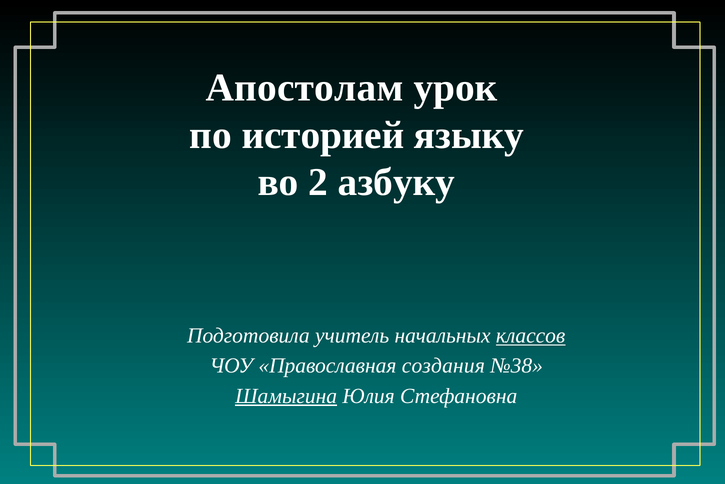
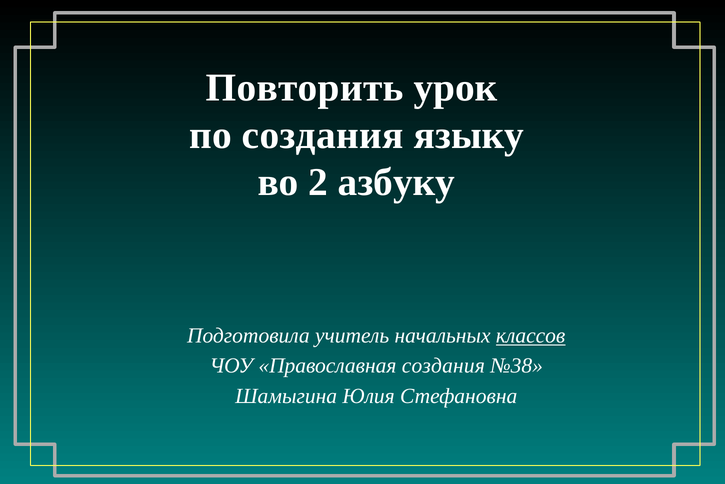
Апостолам: Апостолам -> Повторить (305, 88)
по историей: историей -> создания (323, 135)
Шамыгина underline: present -> none (286, 395)
